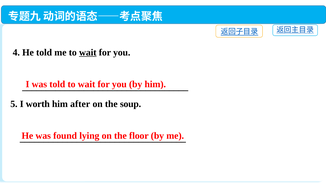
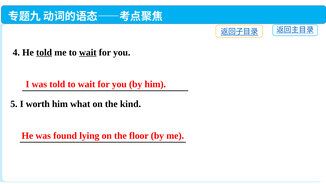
told underline: none -> present (44, 52)
after: after -> what (80, 104)
soup: soup -> kind (130, 104)
